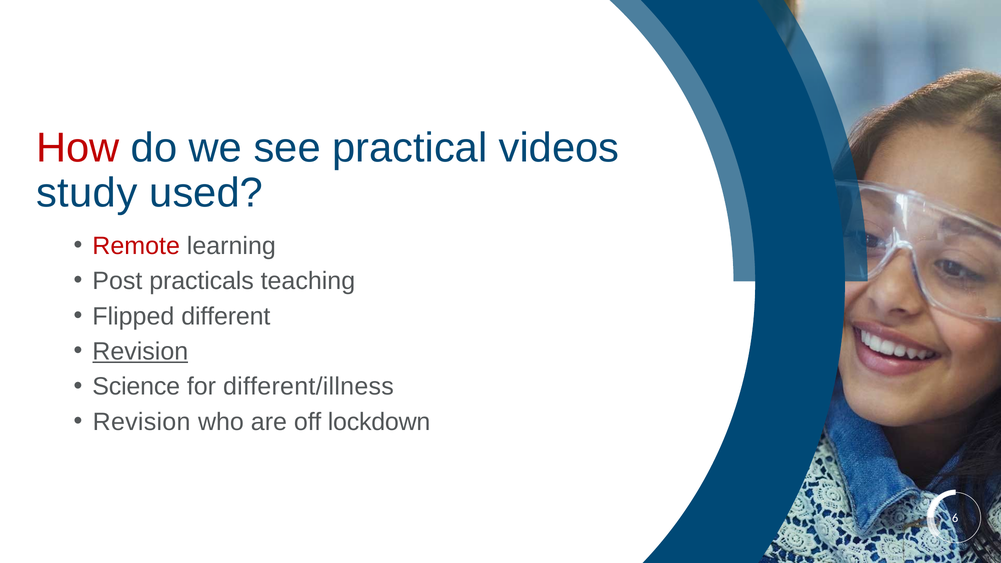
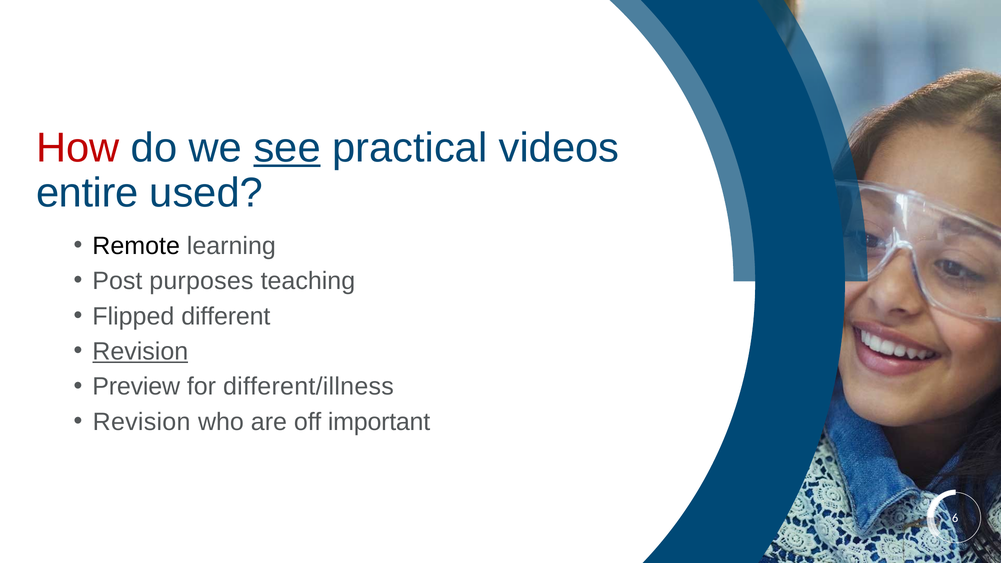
see underline: none -> present (287, 148)
study: study -> entire (87, 193)
Remote colour: red -> black (136, 246)
practicals: practicals -> purposes (201, 281)
Science: Science -> Preview (136, 387)
lockdown: lockdown -> important (379, 422)
